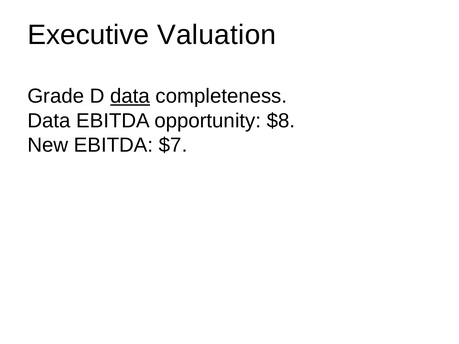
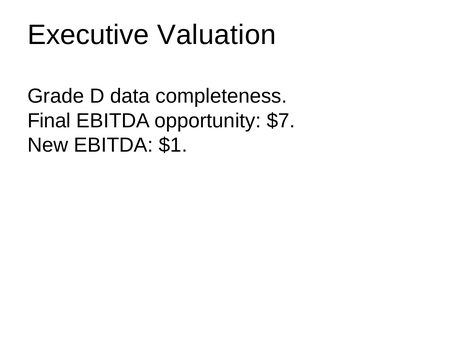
data underline: present -> none (130, 96)
Data: Data -> Final (49, 121)
$8: $8 -> $7 (281, 121)
$7: $7 -> $1 (173, 145)
